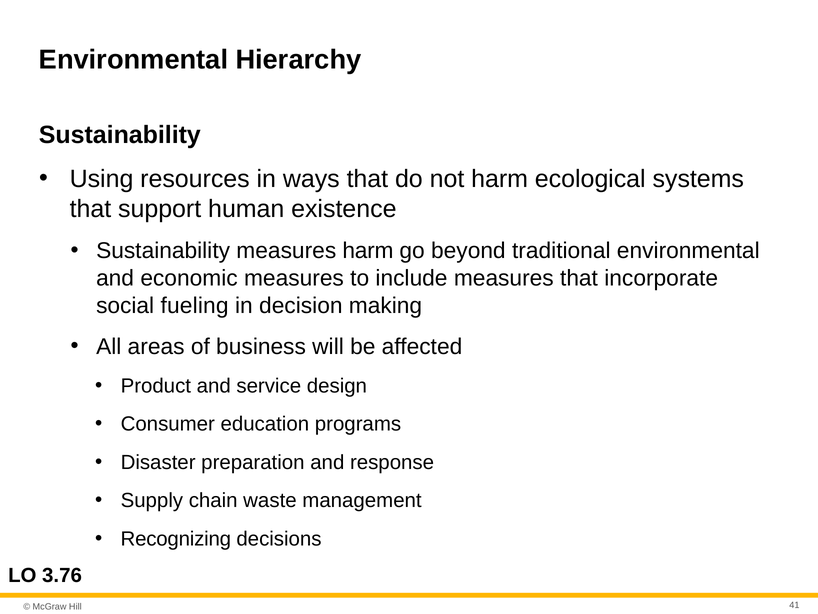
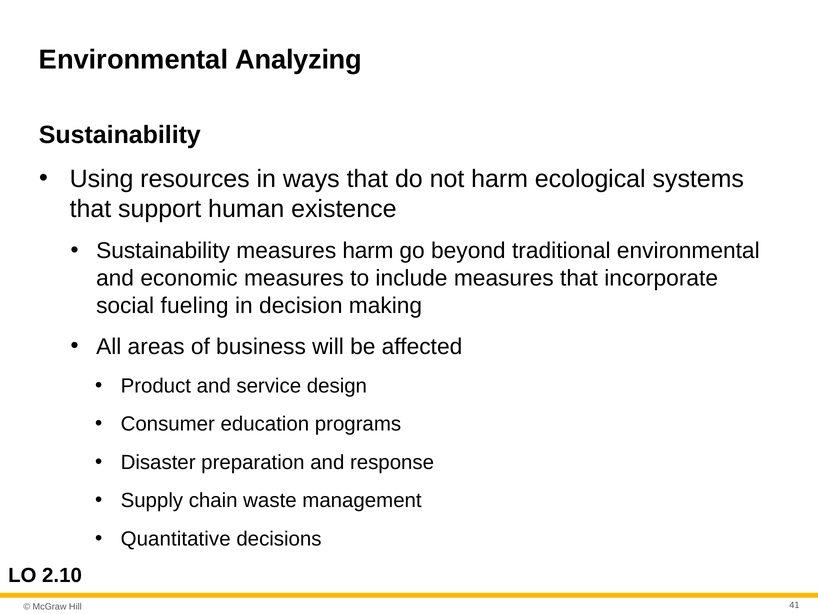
Hierarchy: Hierarchy -> Analyzing (299, 60)
Recognizing: Recognizing -> Quantitative (176, 538)
3.76: 3.76 -> 2.10 (62, 575)
